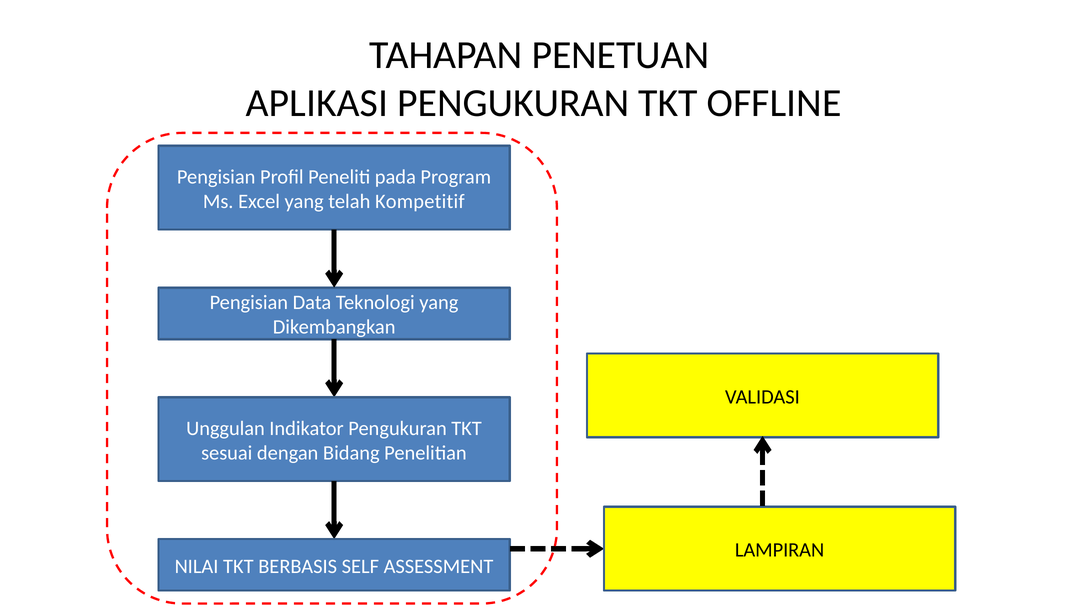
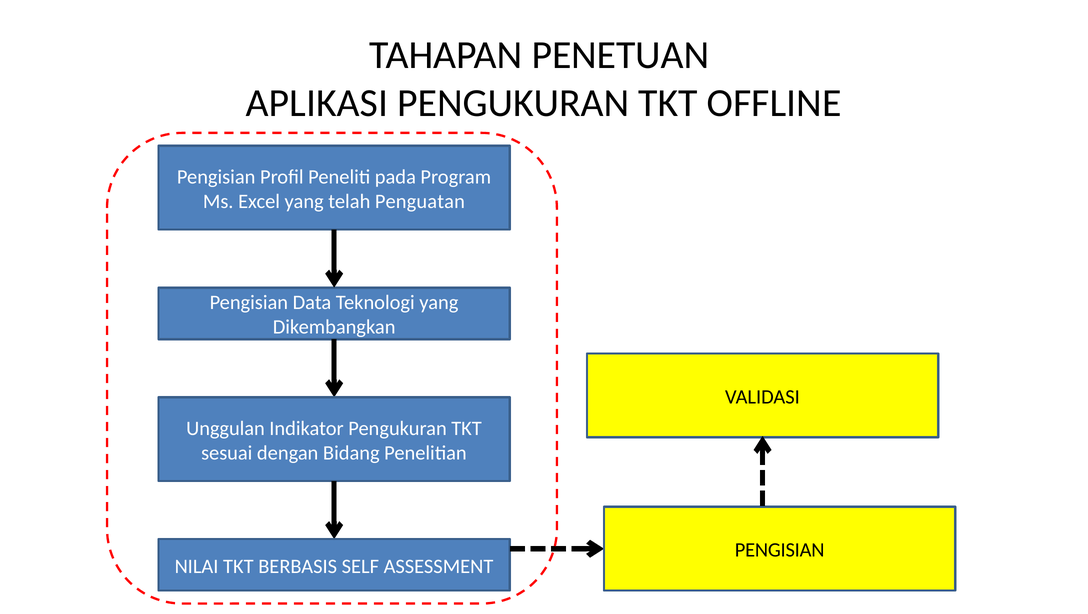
Kompetitif: Kompetitif -> Penguatan (420, 201)
LAMPIRAN: LAMPIRAN -> PENGISIAN (780, 550)
